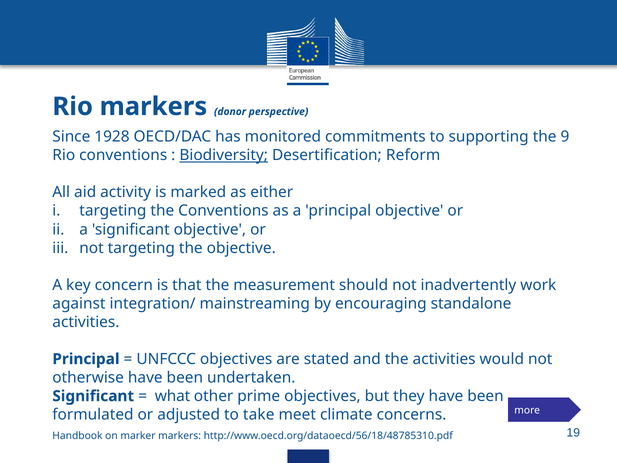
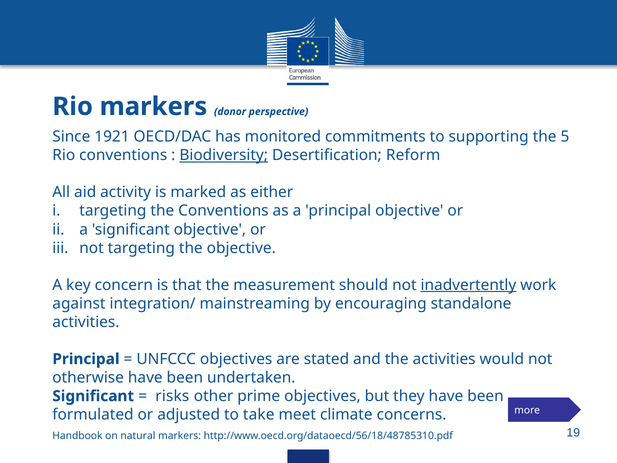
1928: 1928 -> 1921 (112, 137)
9: 9 -> 5 (565, 137)
inadvertently underline: none -> present (468, 285)
what: what -> risks (172, 396)
marker: marker -> natural (138, 436)
